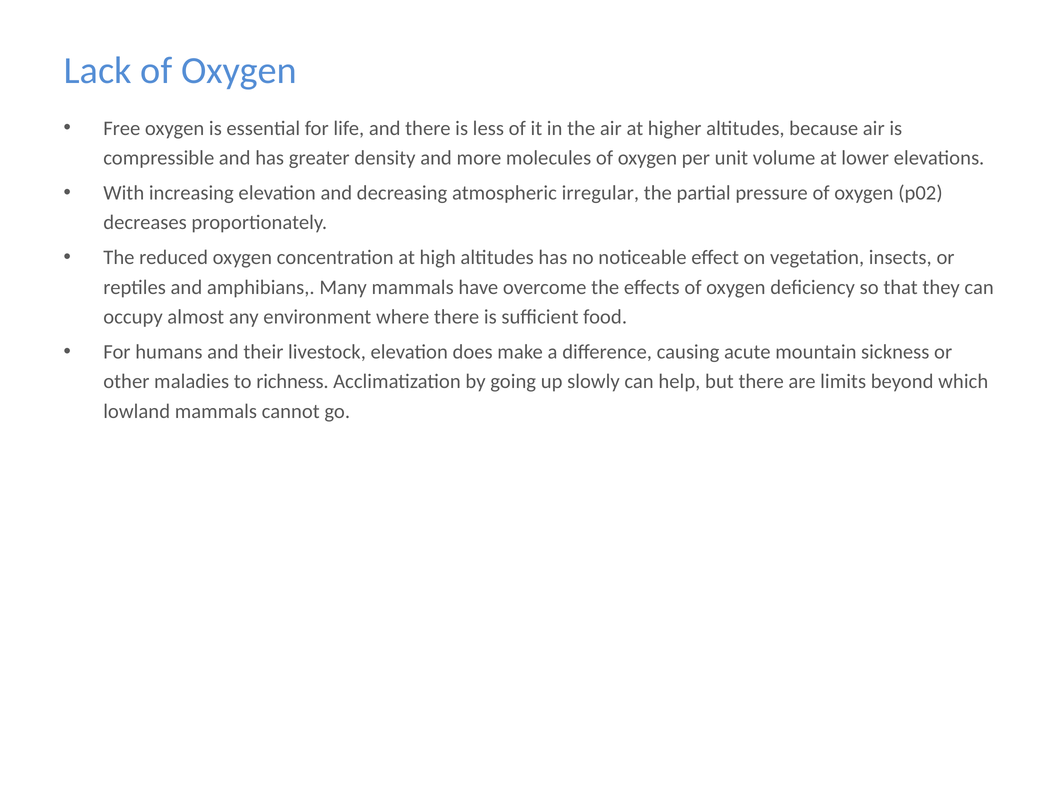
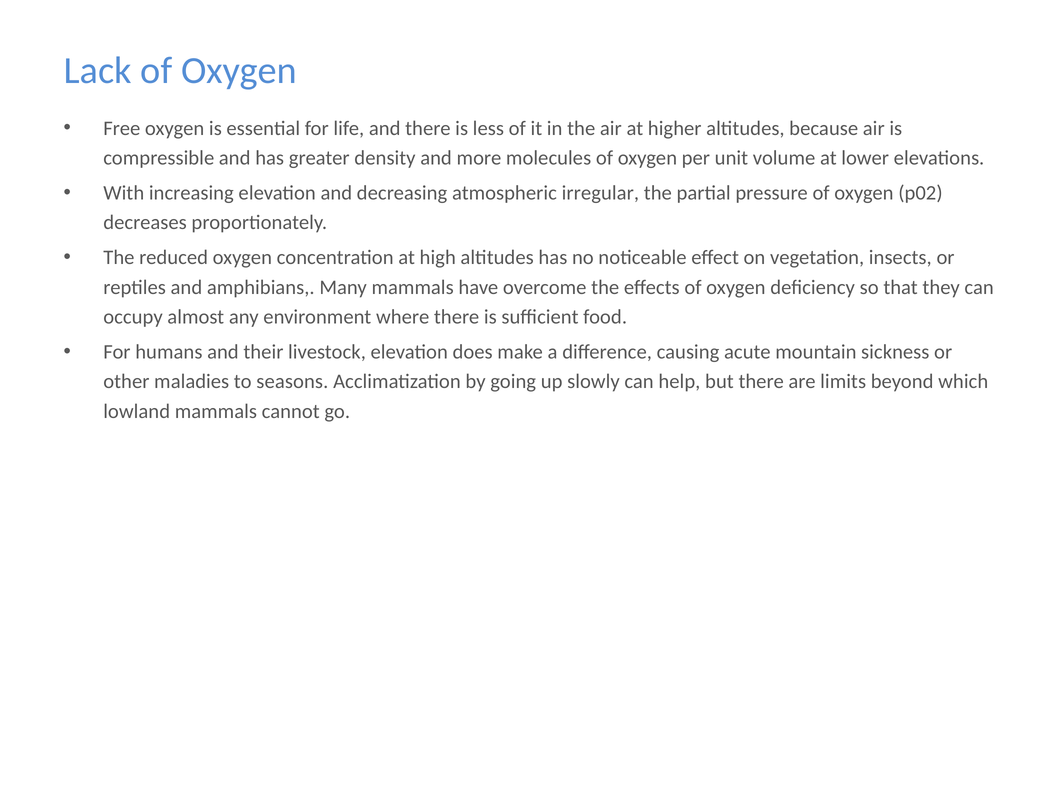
richness: richness -> seasons (292, 382)
